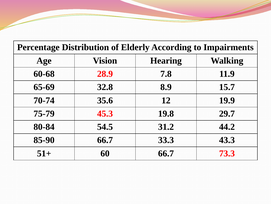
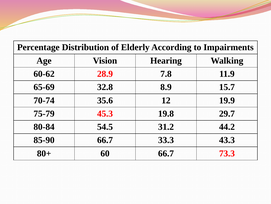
60-68: 60-68 -> 60-62 (44, 74)
51+: 51+ -> 80+ (44, 153)
